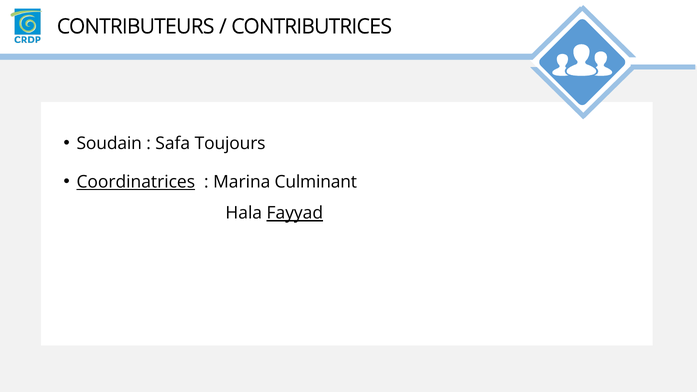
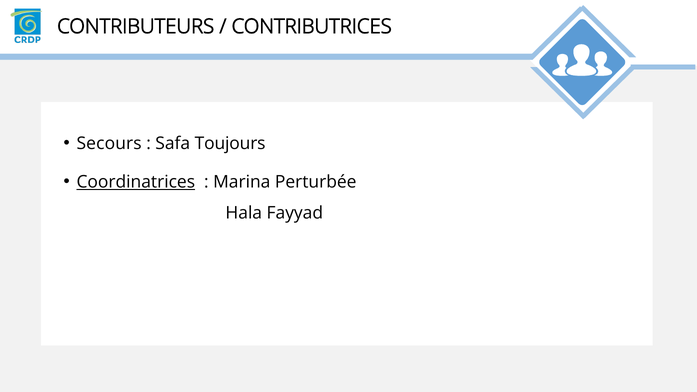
Soudain: Soudain -> Secours (109, 143)
Culminant: Culminant -> Perturbée (316, 182)
Fayyad underline: present -> none (295, 213)
